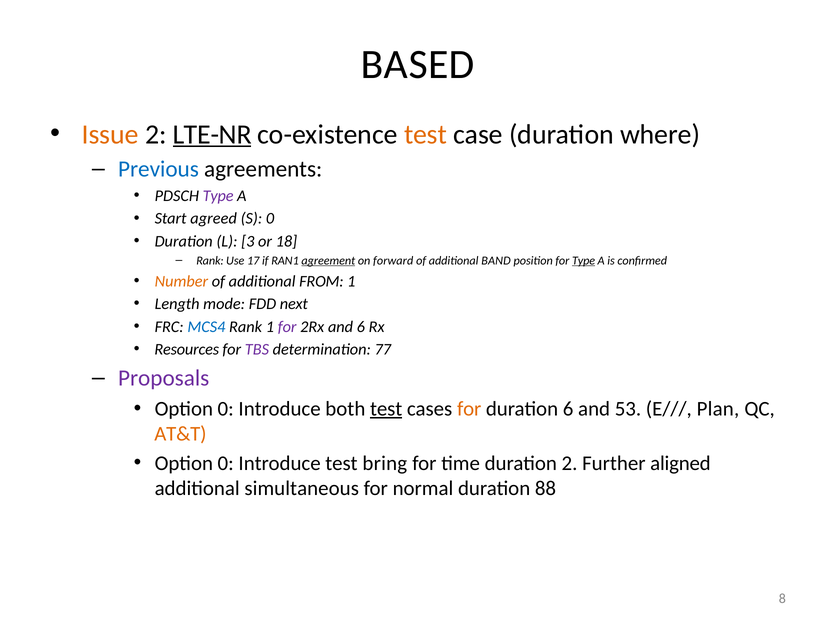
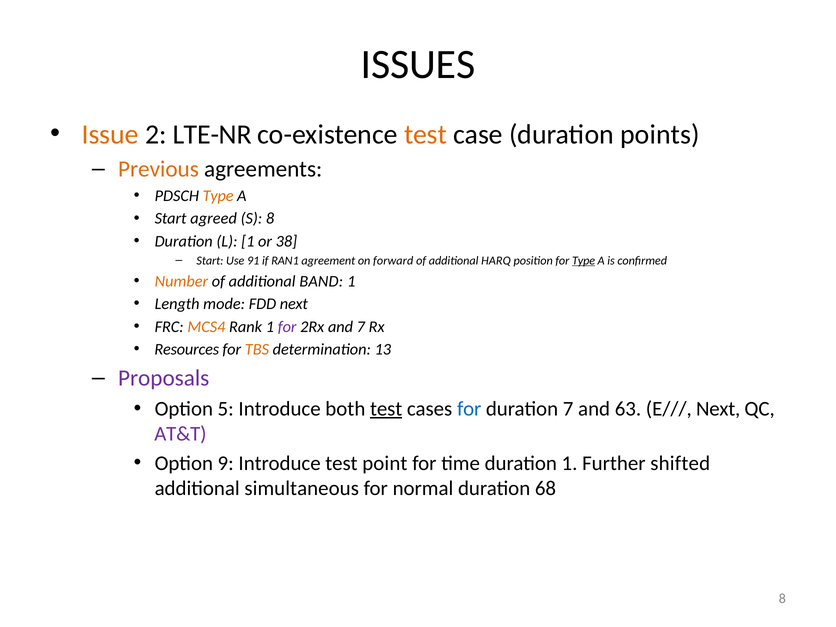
BASED: BASED -> ISSUES (418, 64)
LTE-NR underline: present -> none (212, 134)
where: where -> points (660, 134)
Previous colour: blue -> orange (158, 169)
Type colour: purple -> orange (218, 196)
S 0: 0 -> 8 (270, 219)
L 3: 3 -> 1 (248, 241)
18: 18 -> 38 (286, 241)
Rank: Rank -> Start (210, 261)
17: 17 -> 91 (253, 261)
agreement underline: present -> none (328, 261)
BAND: BAND -> HARQ (496, 261)
FROM: FROM -> BAND (321, 281)
MCS4 colour: blue -> orange (206, 327)
and 6: 6 -> 7 (361, 327)
TBS colour: purple -> orange (257, 349)
77: 77 -> 13 (383, 349)
0: 0 -> 5 (226, 409)
for colour: orange -> blue (469, 409)
duration 6: 6 -> 7 (568, 409)
53: 53 -> 63 (628, 409)
E/// Plan: Plan -> Next (718, 409)
AT&T colour: orange -> purple (180, 434)
0: 0 -> 9 (226, 463)
bring: bring -> point (385, 463)
duration 2: 2 -> 1 (569, 463)
aligned: aligned -> shifted (680, 463)
88: 88 -> 68 (545, 488)
